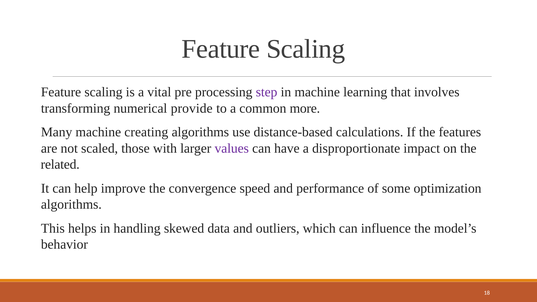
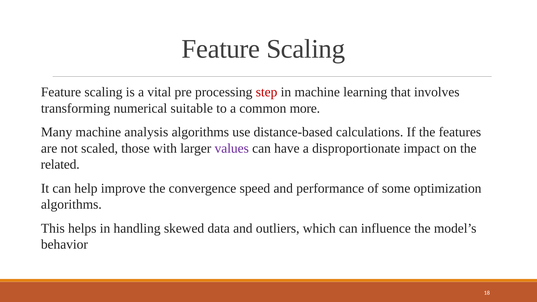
step colour: purple -> red (267, 92)
provide: provide -> suitable (192, 108)
creating: creating -> analysis (146, 132)
